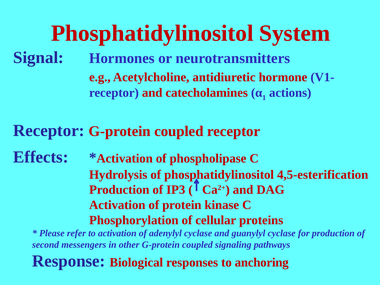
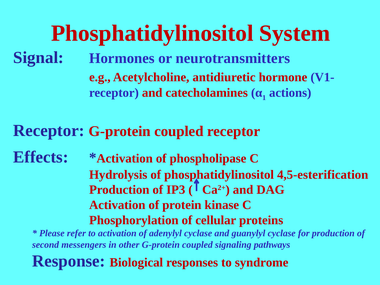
anchoring: anchoring -> syndrome (262, 262)
